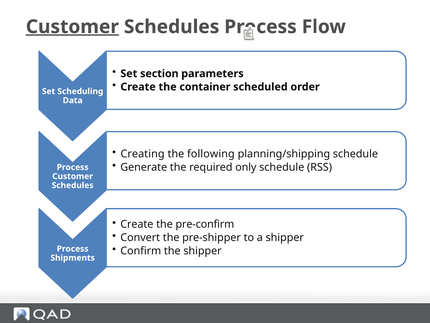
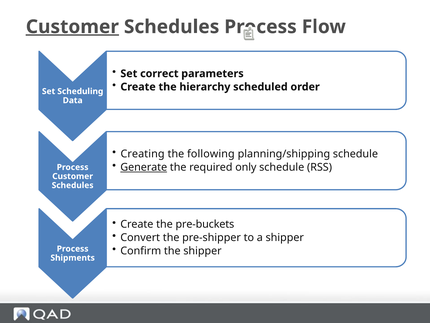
section: section -> correct (159, 74)
container: container -> hierarchy (205, 87)
Generate underline: none -> present (144, 167)
pre-confirm: pre-confirm -> pre-buckets (205, 224)
